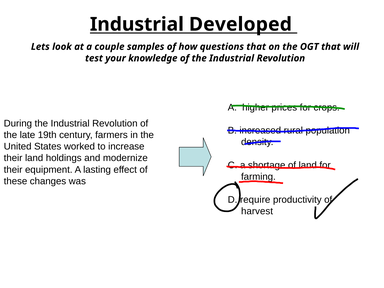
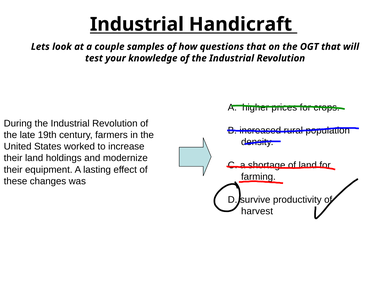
Developed: Developed -> Handicraft (240, 24)
require: require -> survive (255, 200)
